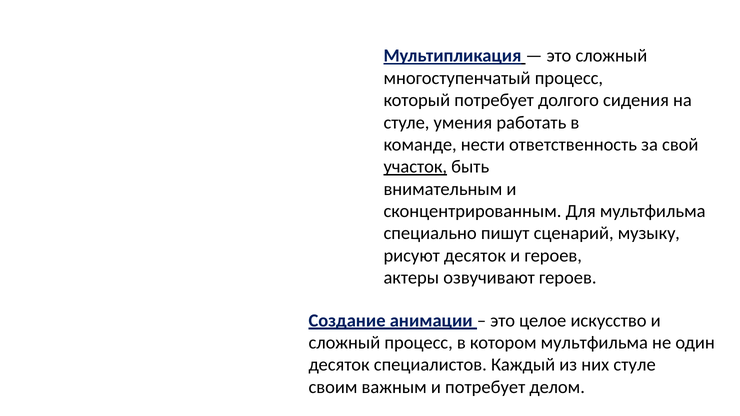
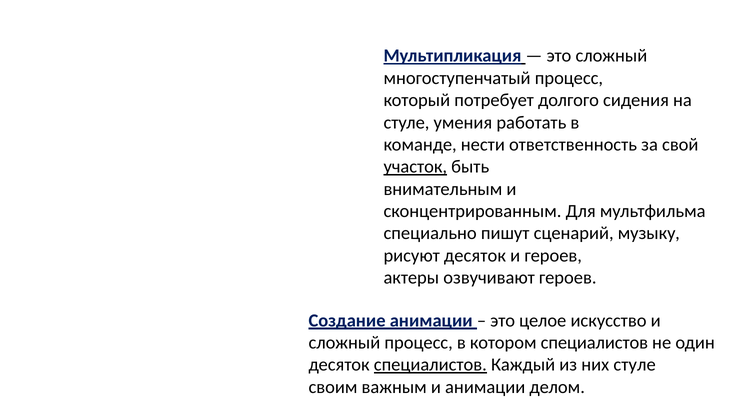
котором мультфильма: мультфильма -> специалистов (594, 343)
специалистов underline: none -> present (430, 365)
и потребует: потребует -> анимации (485, 387)
